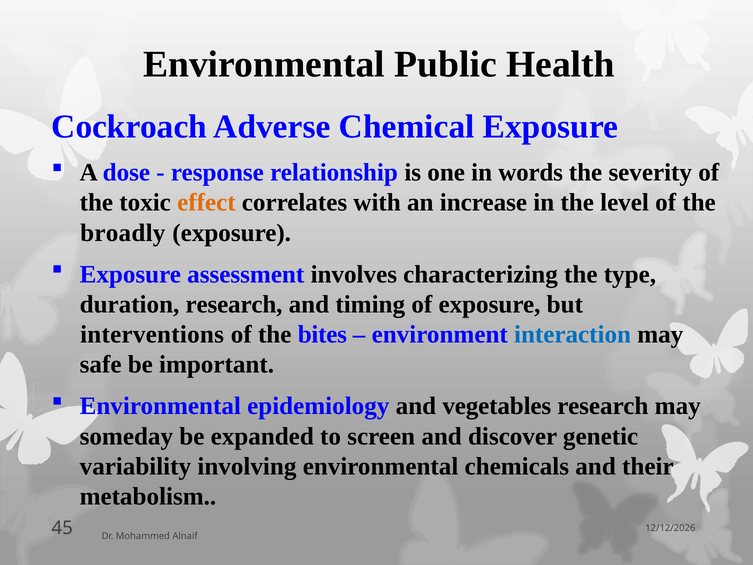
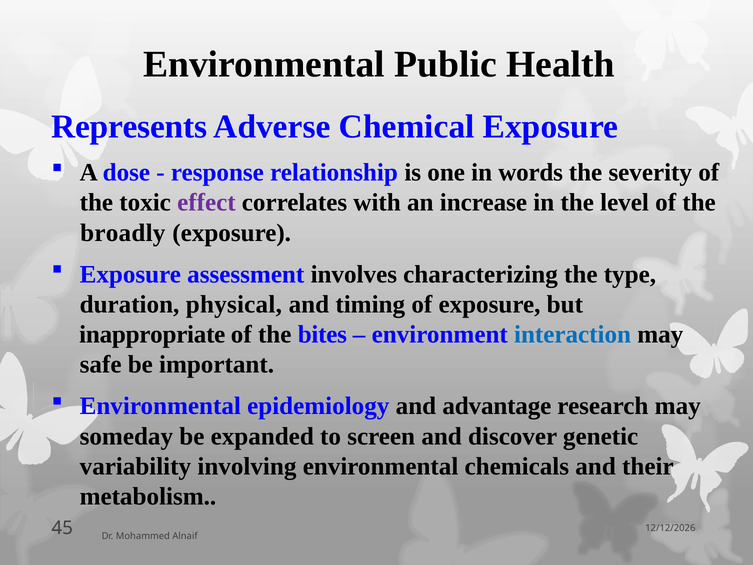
Cockroach: Cockroach -> Represents (129, 127)
effect colour: orange -> purple (206, 203)
duration research: research -> physical (234, 304)
interventions: interventions -> inappropriate (152, 334)
vegetables: vegetables -> advantage (497, 406)
